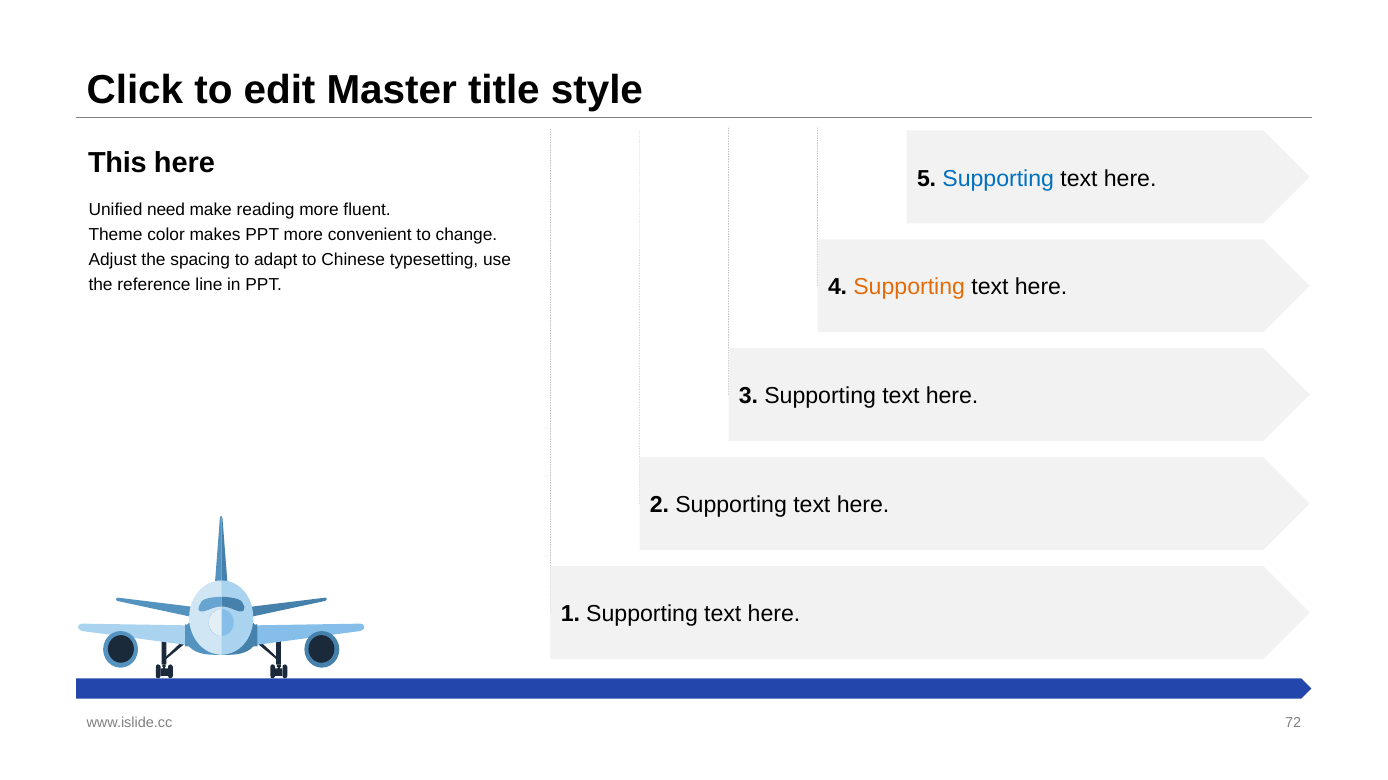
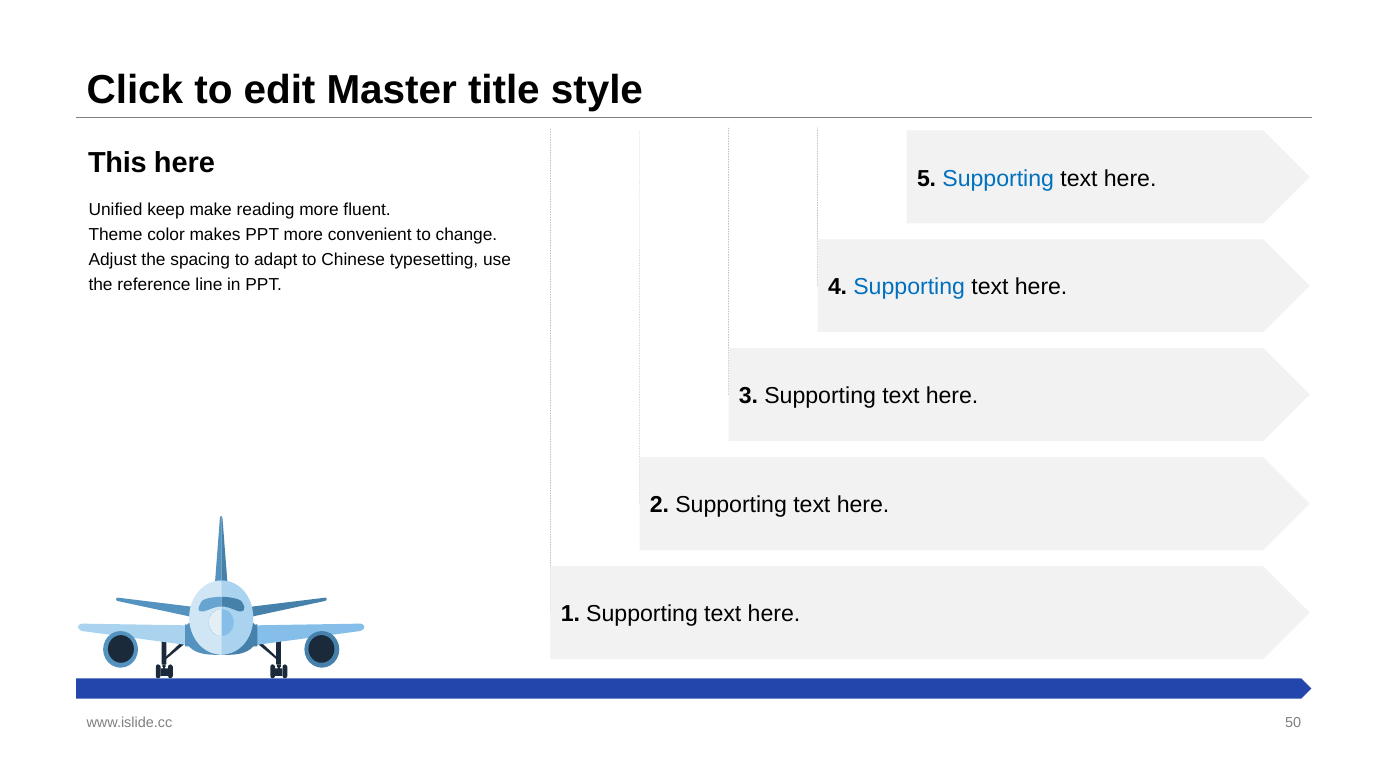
need: need -> keep (166, 210)
Supporting colour: orange -> blue (909, 288)
72: 72 -> 50 (1293, 723)
